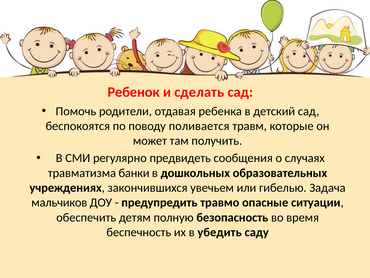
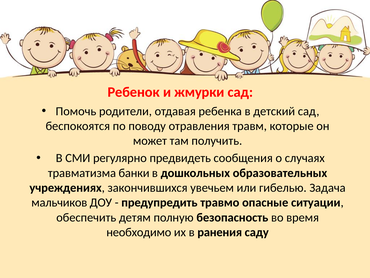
сделать: сделать -> жмурки (199, 92)
поливается: поливается -> отравления (199, 126)
беспечность: беспечность -> необходимо (139, 232)
убедить: убедить -> ранения (220, 232)
